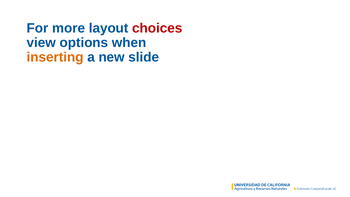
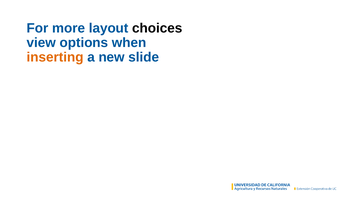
choices colour: red -> black (157, 28)
